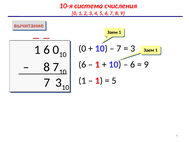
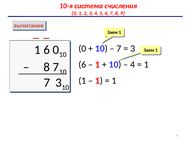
6: 6 -> 4 (133, 64)
9: 9 -> 1 (146, 64)
5: 5 -> 1 (114, 81)
